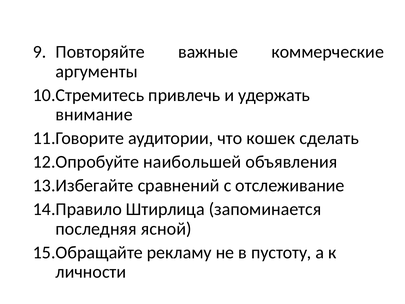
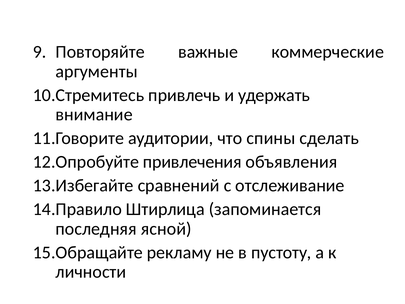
кошек: кошек -> спины (271, 138)
наибольшей: наибольшей -> привлечения (192, 162)
